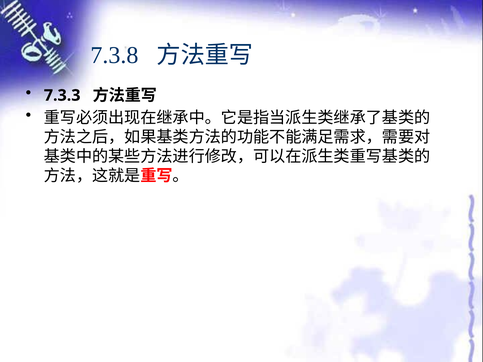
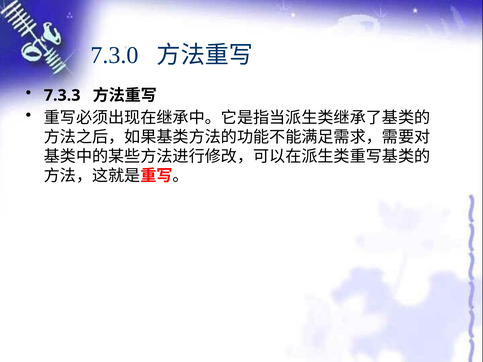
7.3.8: 7.3.8 -> 7.3.0 (115, 55)
